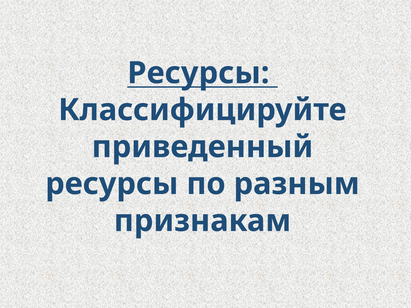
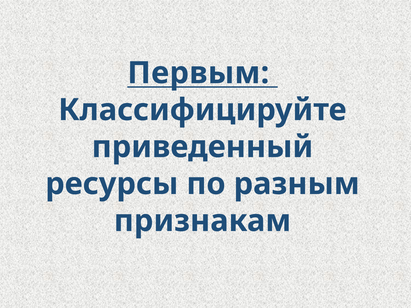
Ресурсы: Ресурсы -> Первым (198, 73)
